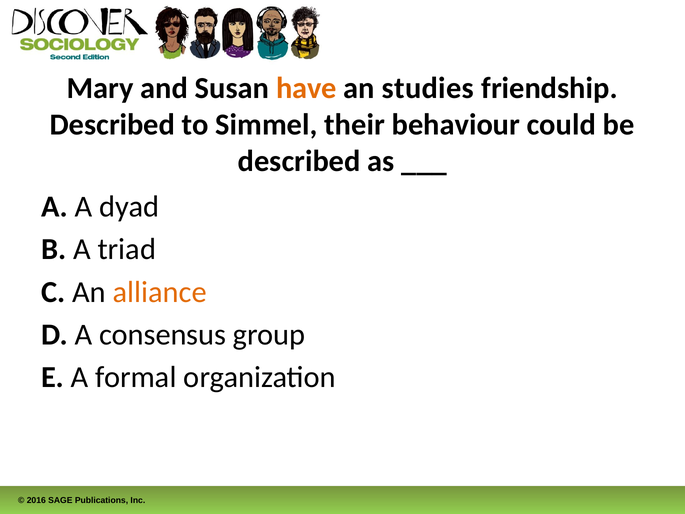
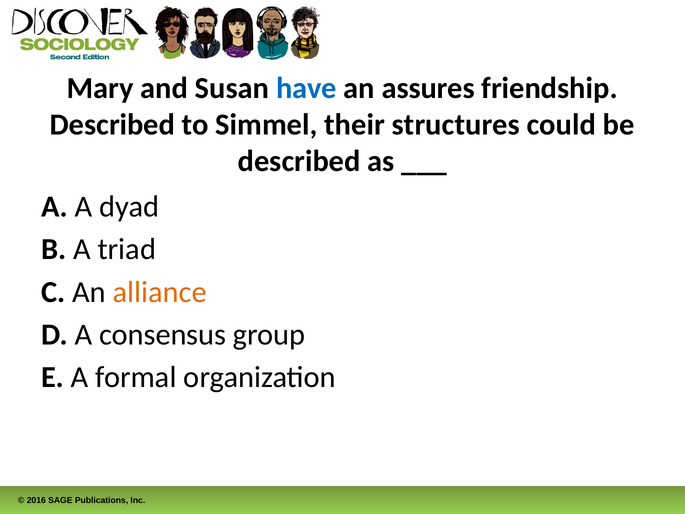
have colour: orange -> blue (306, 88)
studies: studies -> assures (428, 88)
behaviour: behaviour -> structures (456, 125)
